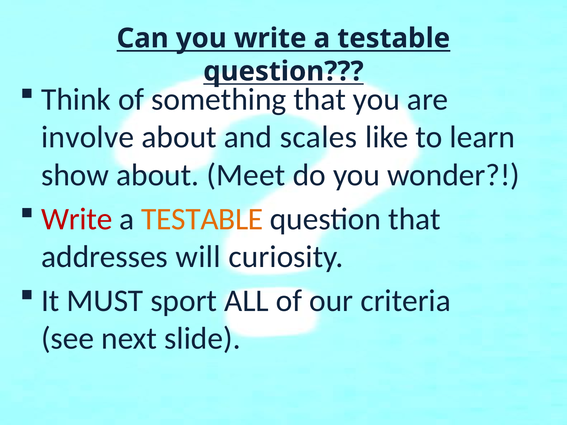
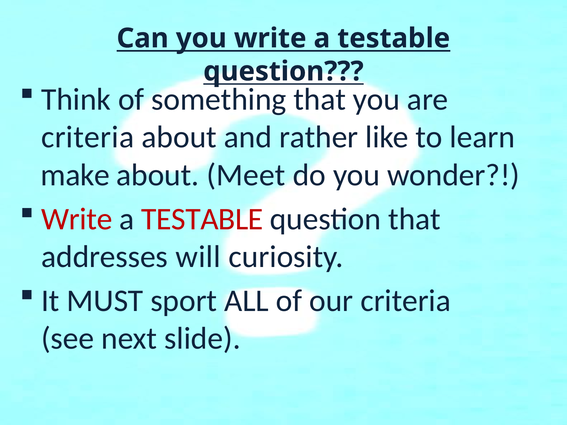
involve: involve -> criteria (88, 137)
scales: scales -> rather (319, 137)
show: show -> make (75, 175)
TESTABLE colour: orange -> red (202, 219)
